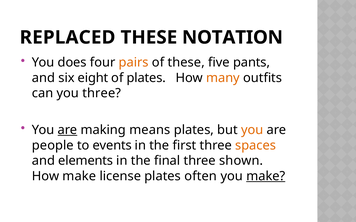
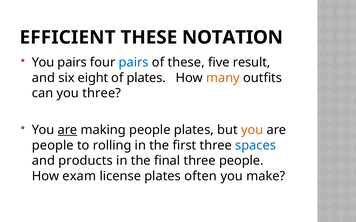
REPLACED: REPLACED -> EFFICIENT (68, 37)
You does: does -> pairs (72, 63)
pairs colour: orange -> blue (134, 63)
pants: pants -> result (252, 63)
making means: means -> people (150, 130)
events: events -> rolling (112, 146)
spaces colour: orange -> blue (256, 146)
elements: elements -> products (86, 161)
three shown: shown -> people (241, 161)
How make: make -> exam (79, 176)
make underline: present -> none (266, 176)
